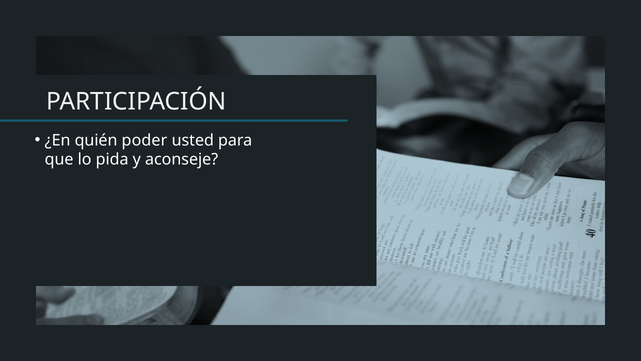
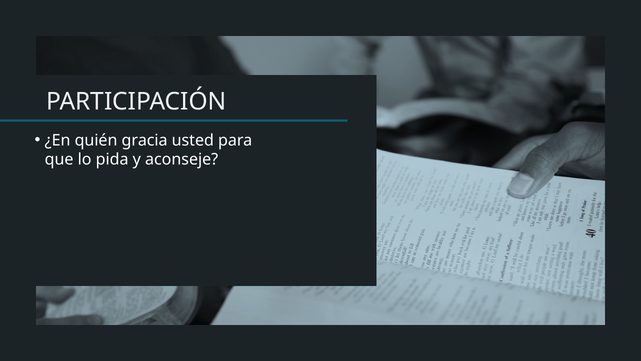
poder: poder -> gracia (145, 140)
